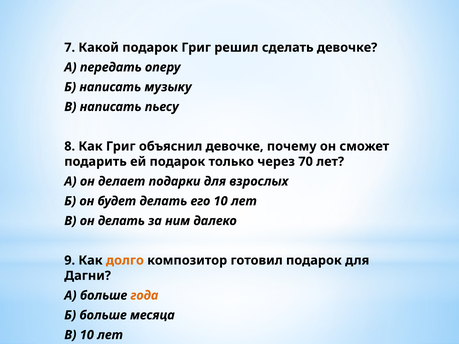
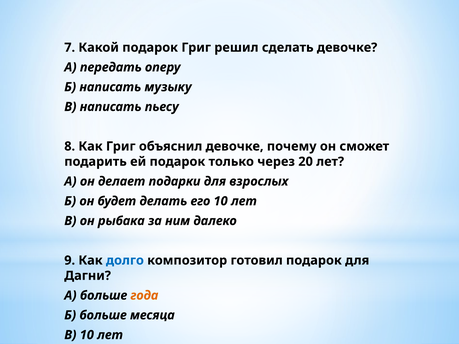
70: 70 -> 20 (306, 162)
он делать: делать -> рыбака (121, 221)
долго colour: orange -> blue (125, 261)
